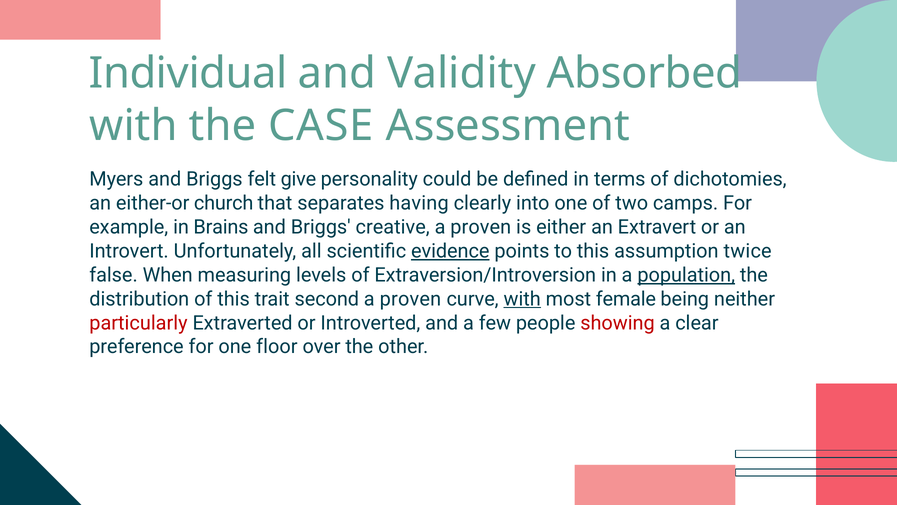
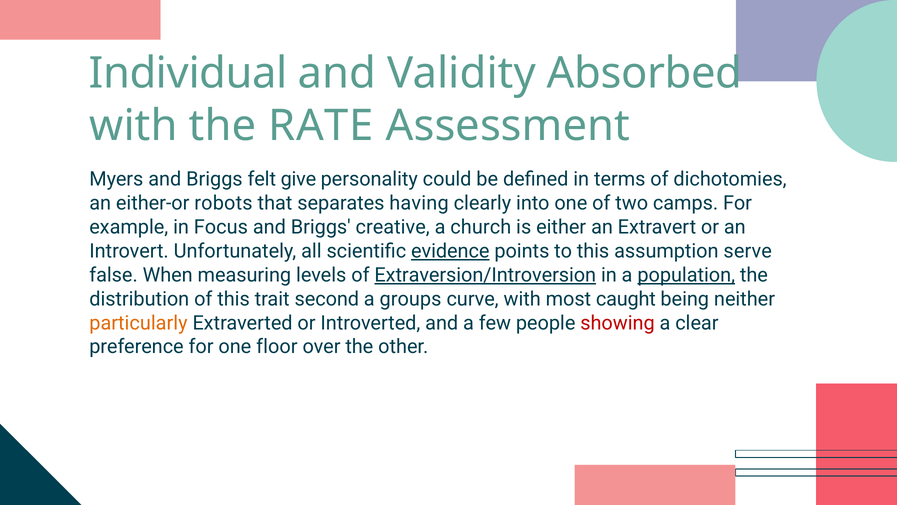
CASE: CASE -> RATE (321, 126)
church: church -> robots (223, 203)
Brains: Brains -> Focus (221, 227)
proven: proven -> church (481, 227)
twice: twice -> serve (748, 251)
Extraversion/Introversion underline: none -> present (485, 275)
proven: proven -> groups (411, 299)
with underline: present -> none (522, 299)
female: female -> caught (626, 299)
particularly colour: red -> orange (138, 323)
